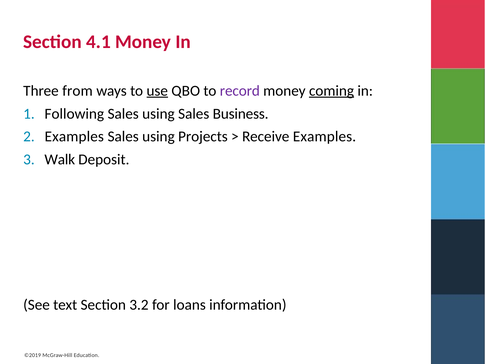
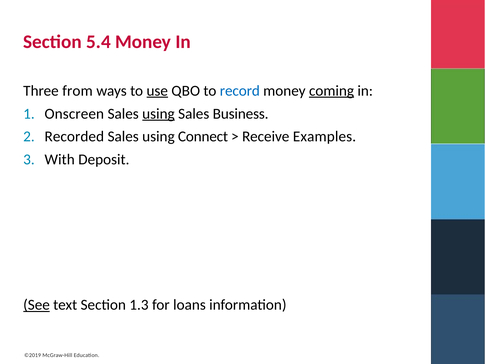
4.1: 4.1 -> 5.4 (98, 42)
record colour: purple -> blue (240, 91)
Following: Following -> Onscreen (74, 114)
using underline: none -> present (158, 114)
Examples: Examples -> Recorded (74, 137)
Projects: Projects -> Connect (203, 137)
Walk: Walk -> With (60, 159)
See underline: none -> present (37, 305)
3.2: 3.2 -> 1.3 (139, 305)
